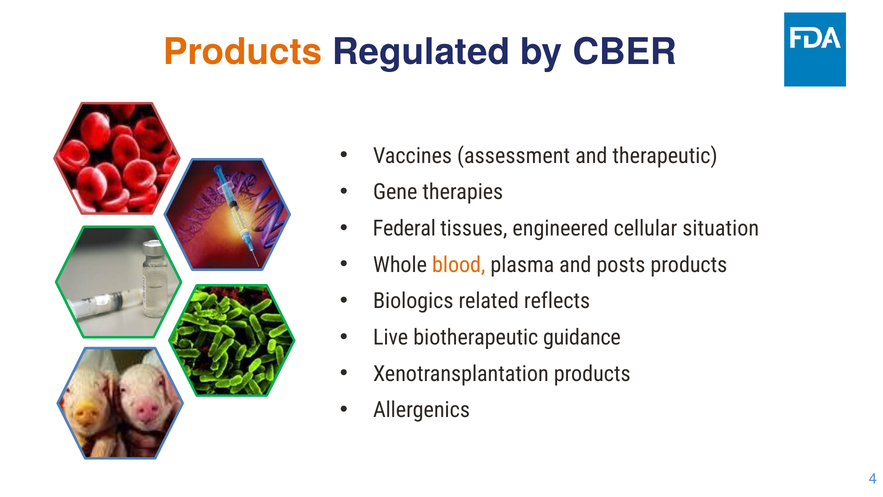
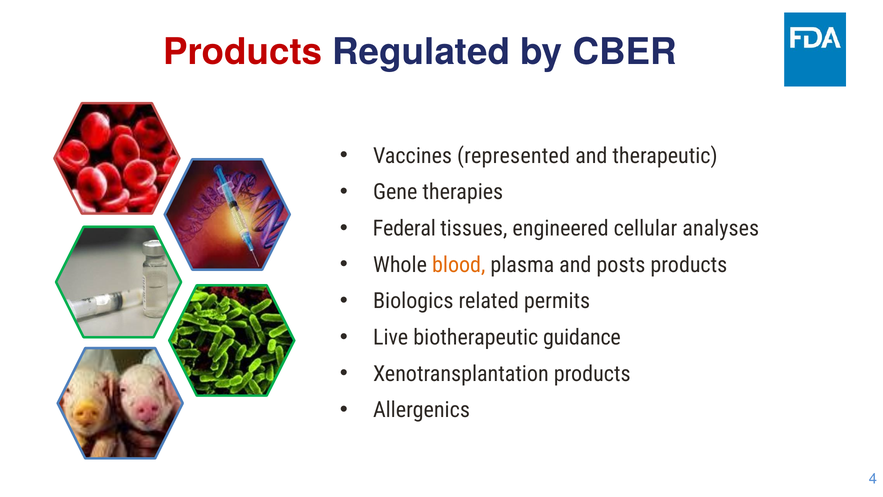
Products colour: orange -> red (243, 52)
assessment: assessment -> represented (514, 156)
situation: situation -> analyses (721, 228)
reflects: reflects -> permits (557, 301)
